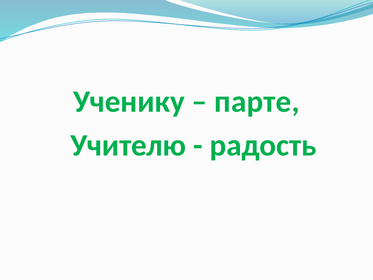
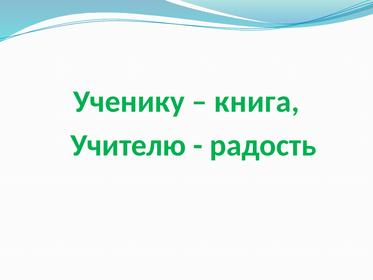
парте: парте -> книга (257, 102)
